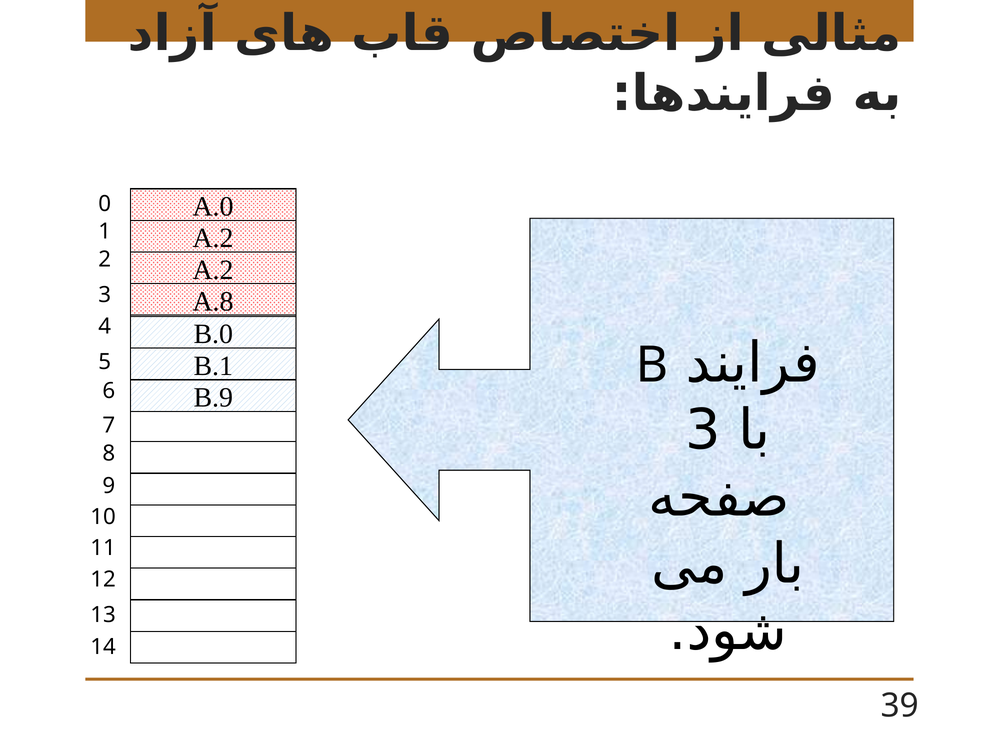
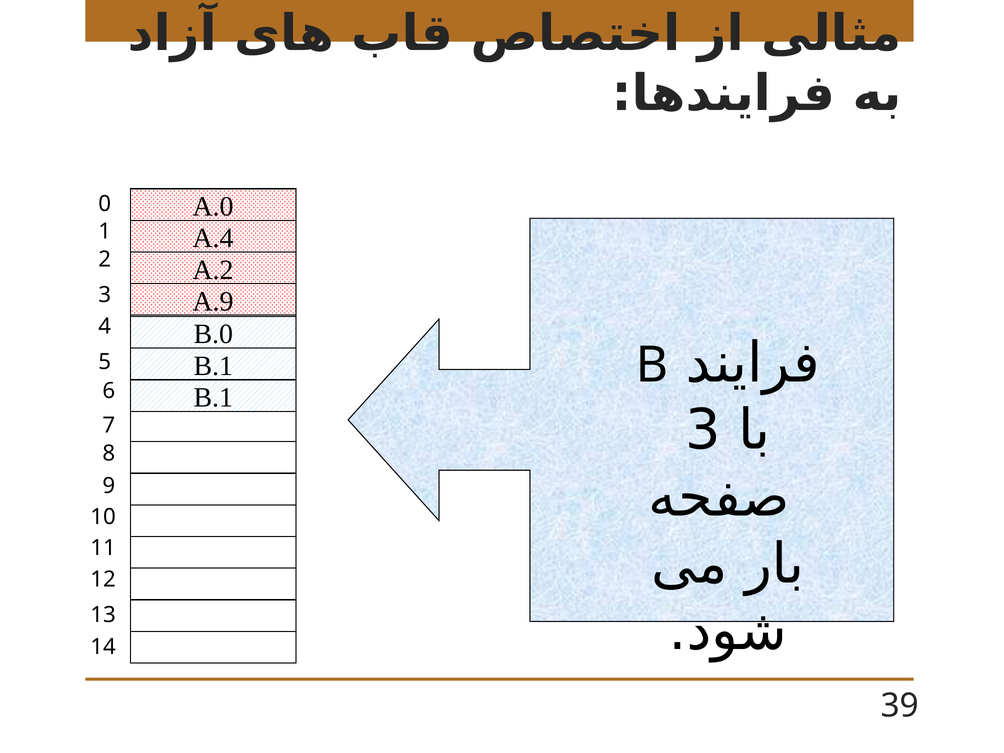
A.2: A.2 -> A.4 (213, 238)
A.8: A.8 -> A.9 (213, 301)
B.9: B.9 -> B.1 (213, 398)
